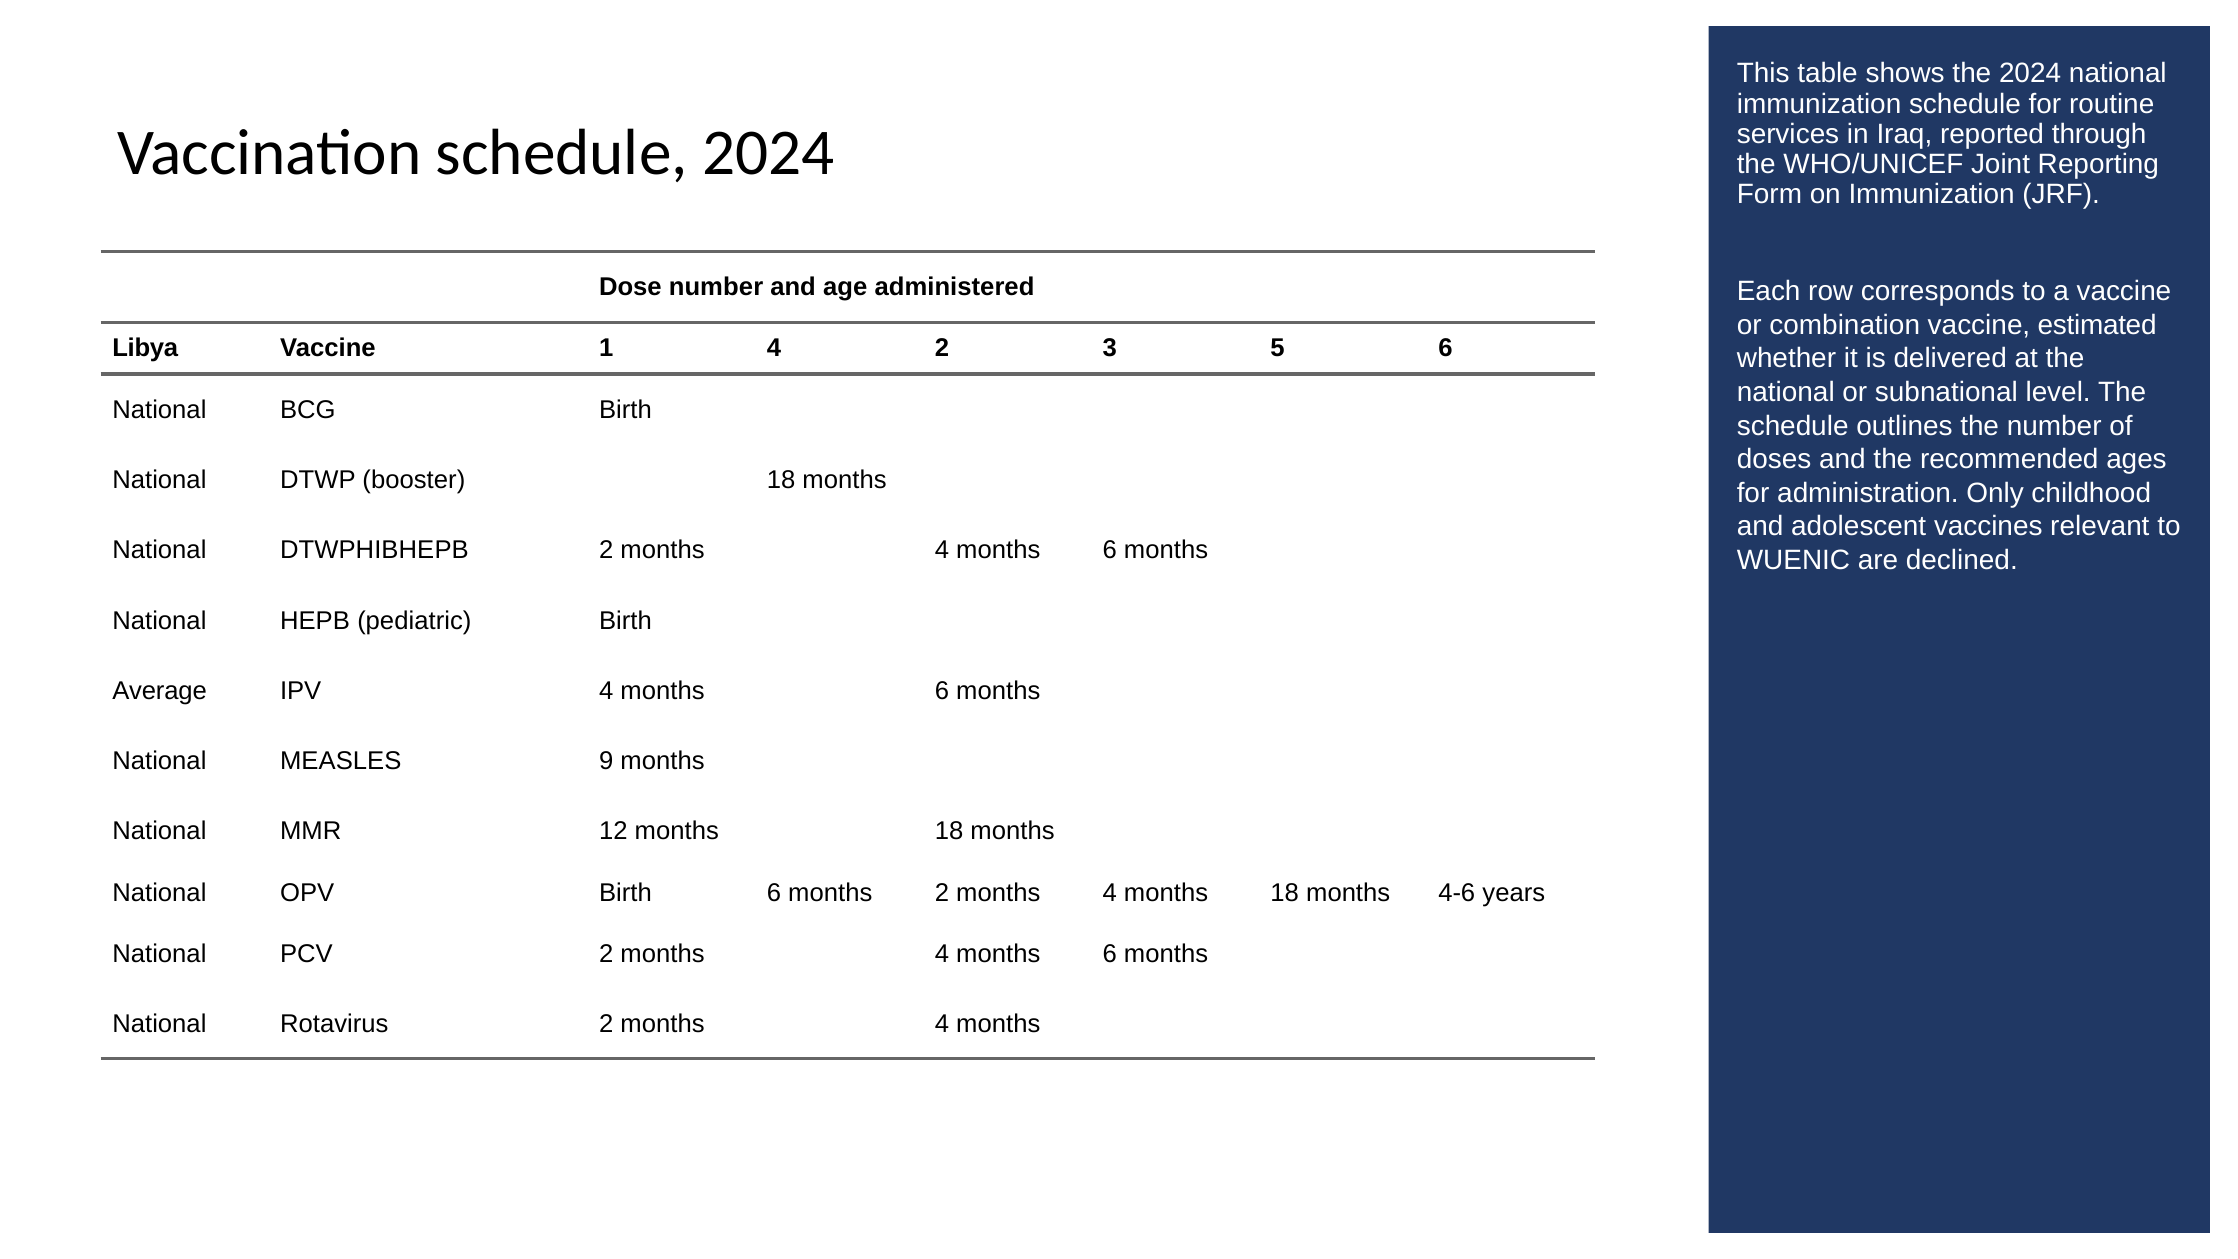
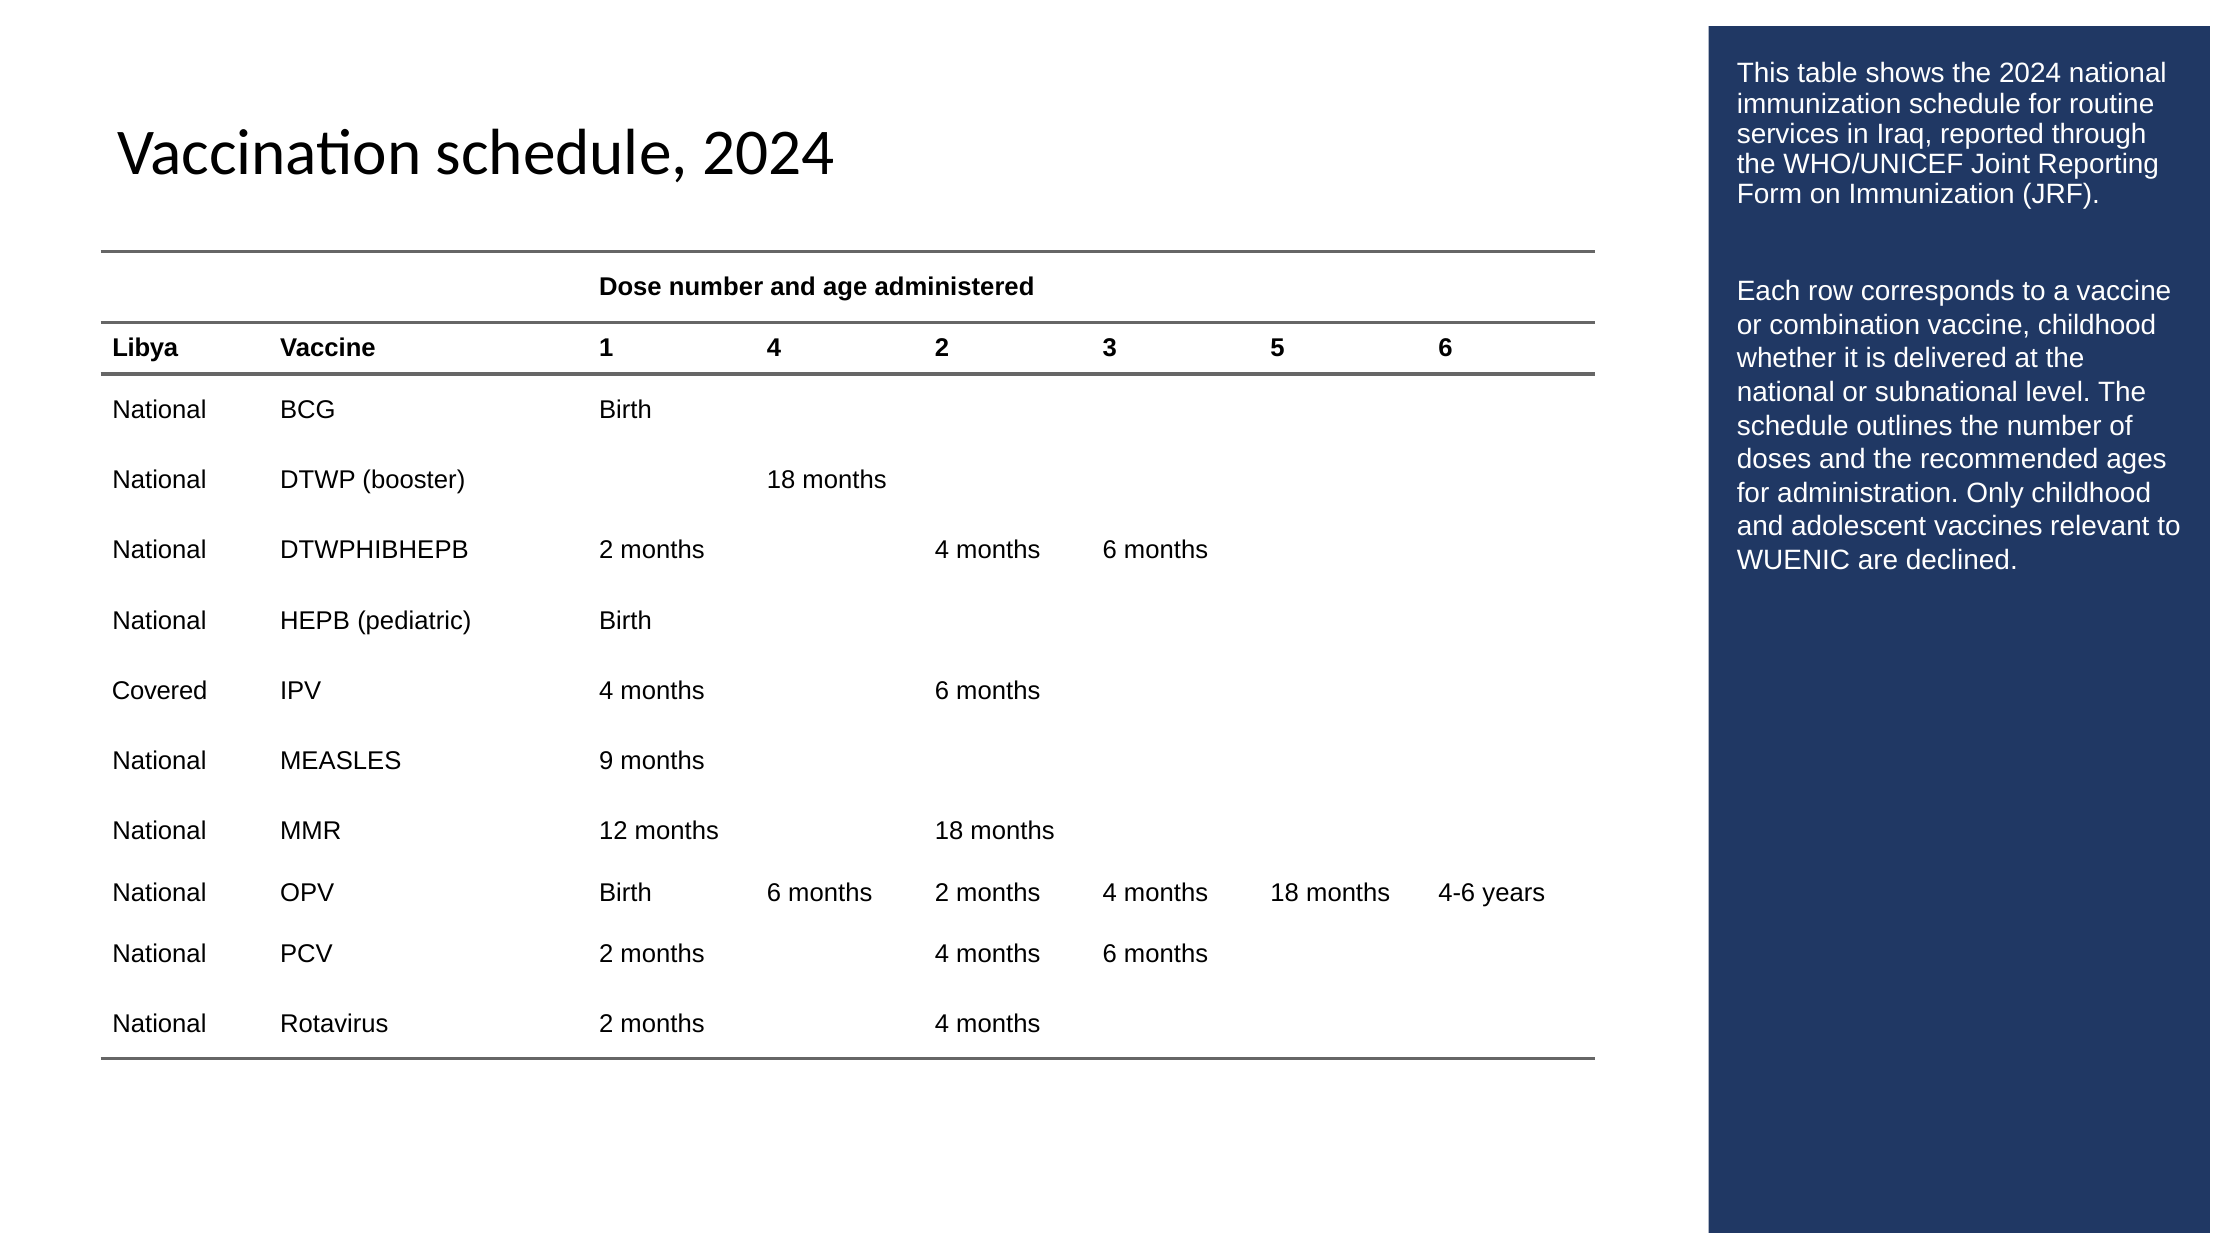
vaccine estimated: estimated -> childhood (2097, 325)
Average: Average -> Covered (160, 691)
